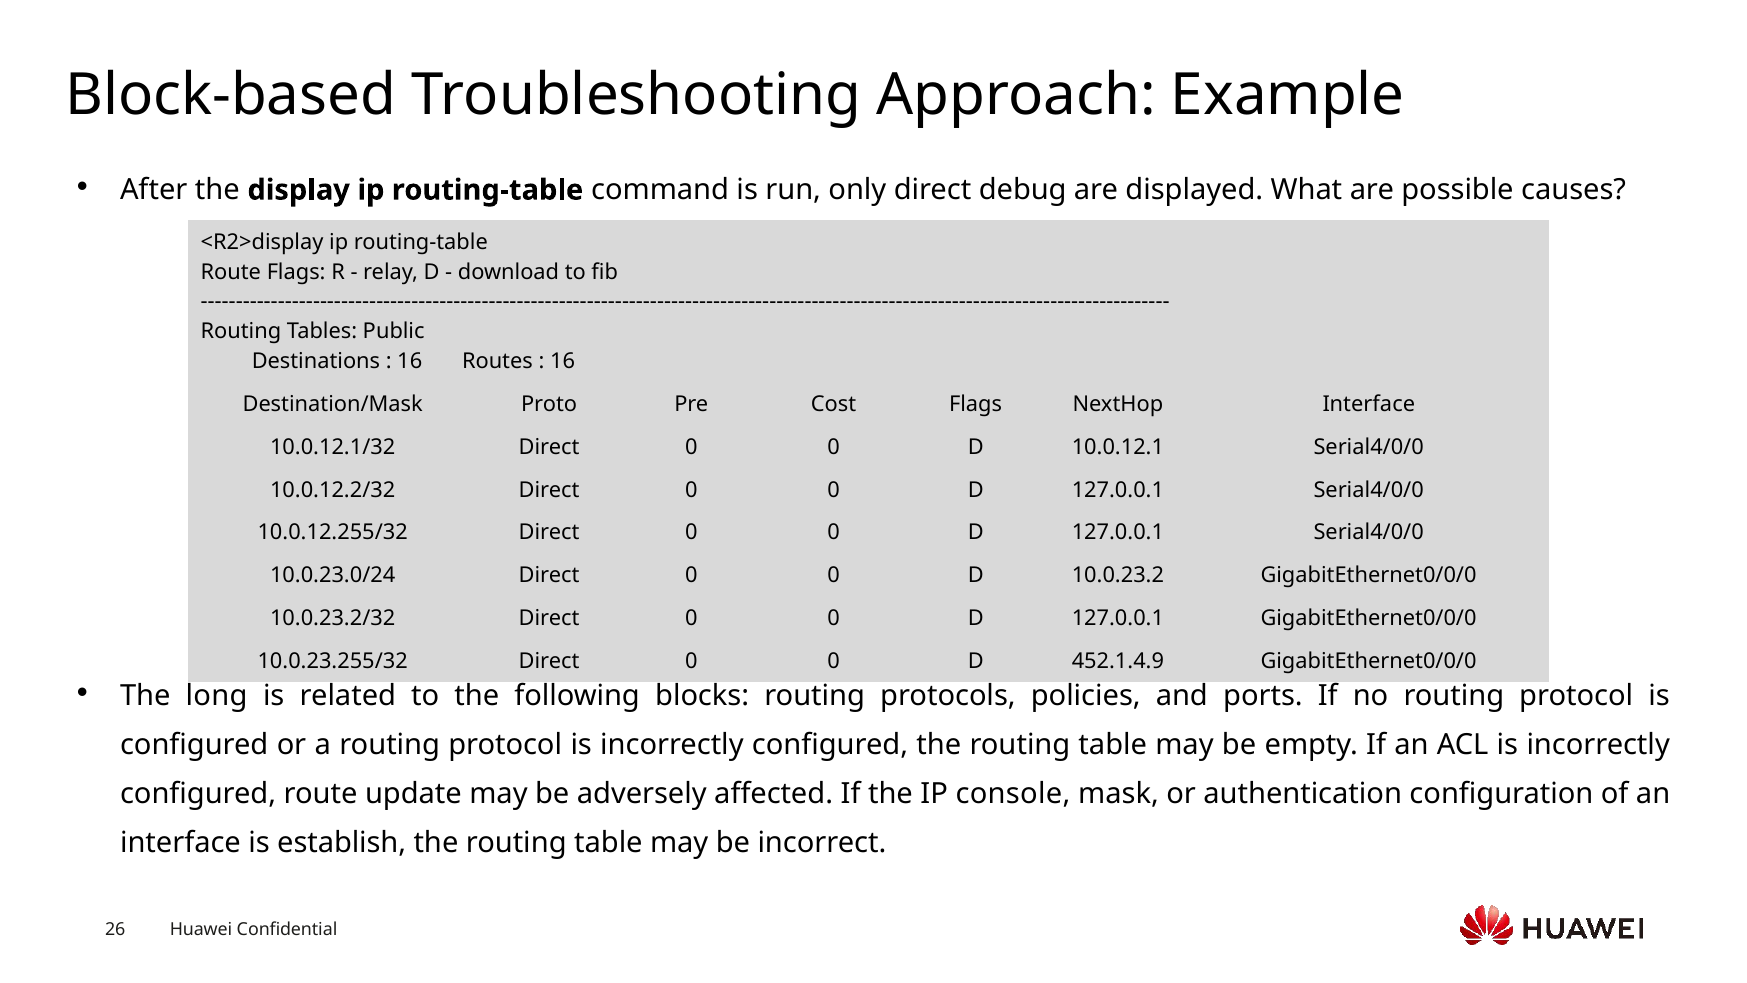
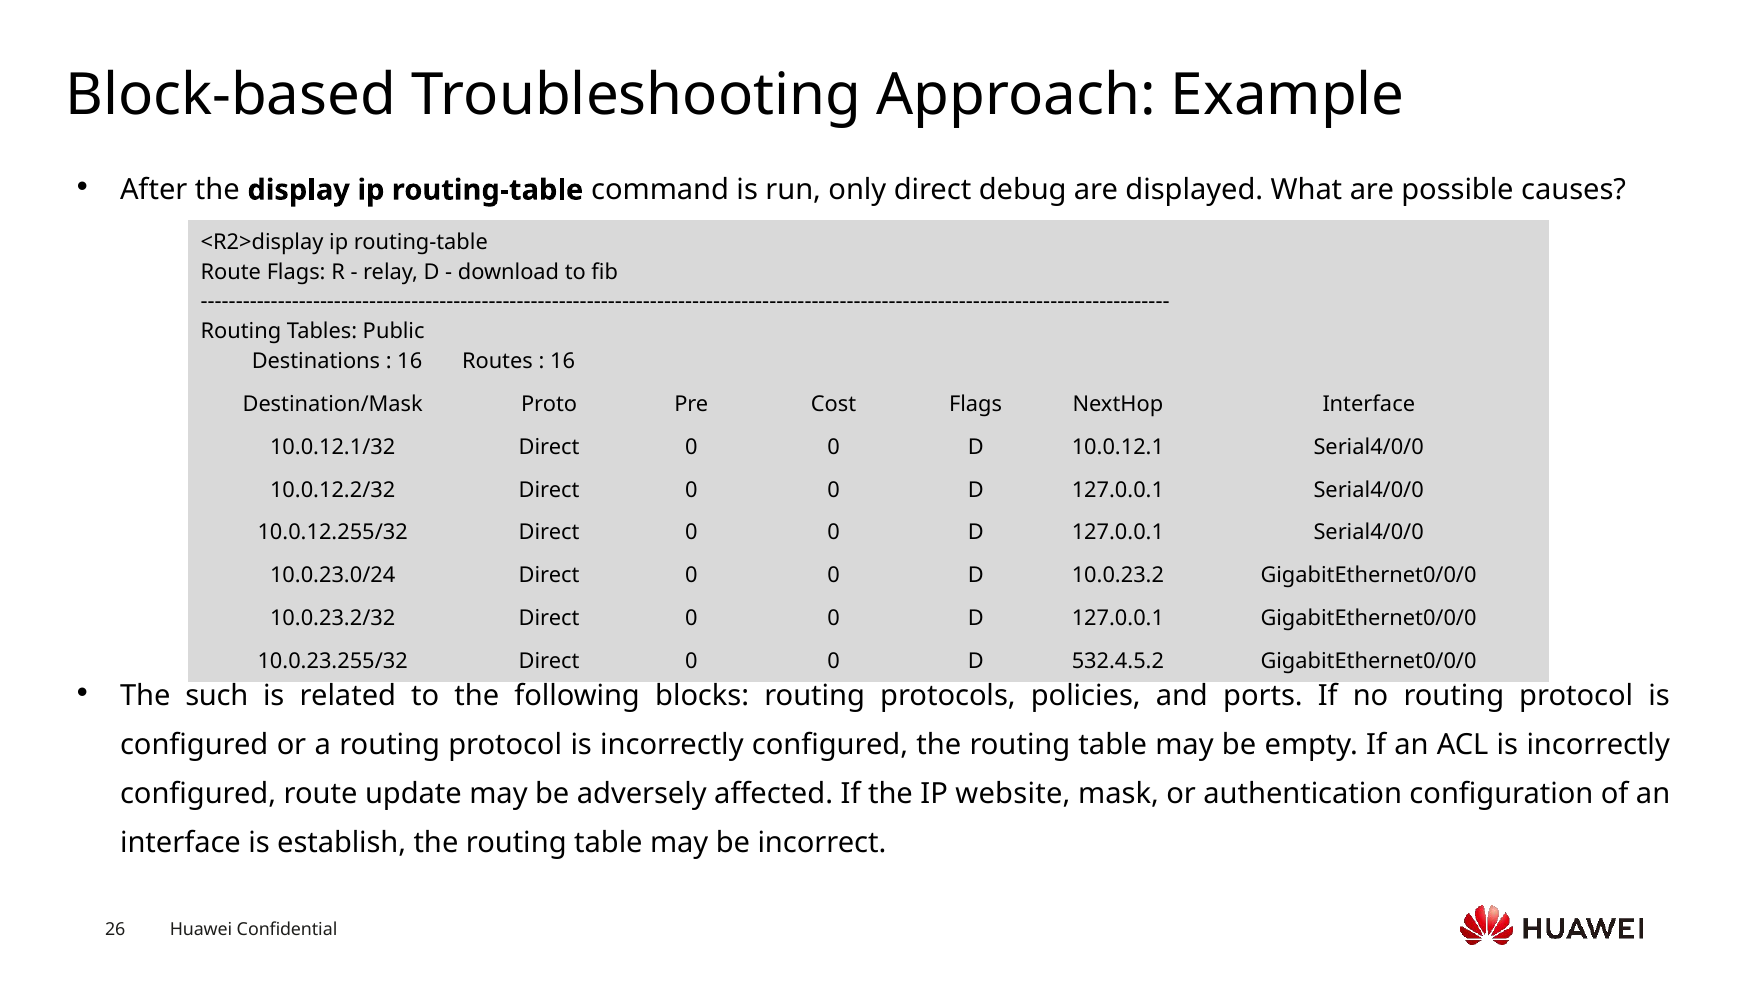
452.1.4.9: 452.1.4.9 -> 532.4.5.2 (1118, 661)
long: long -> such (217, 696)
console: console -> website (1013, 794)
